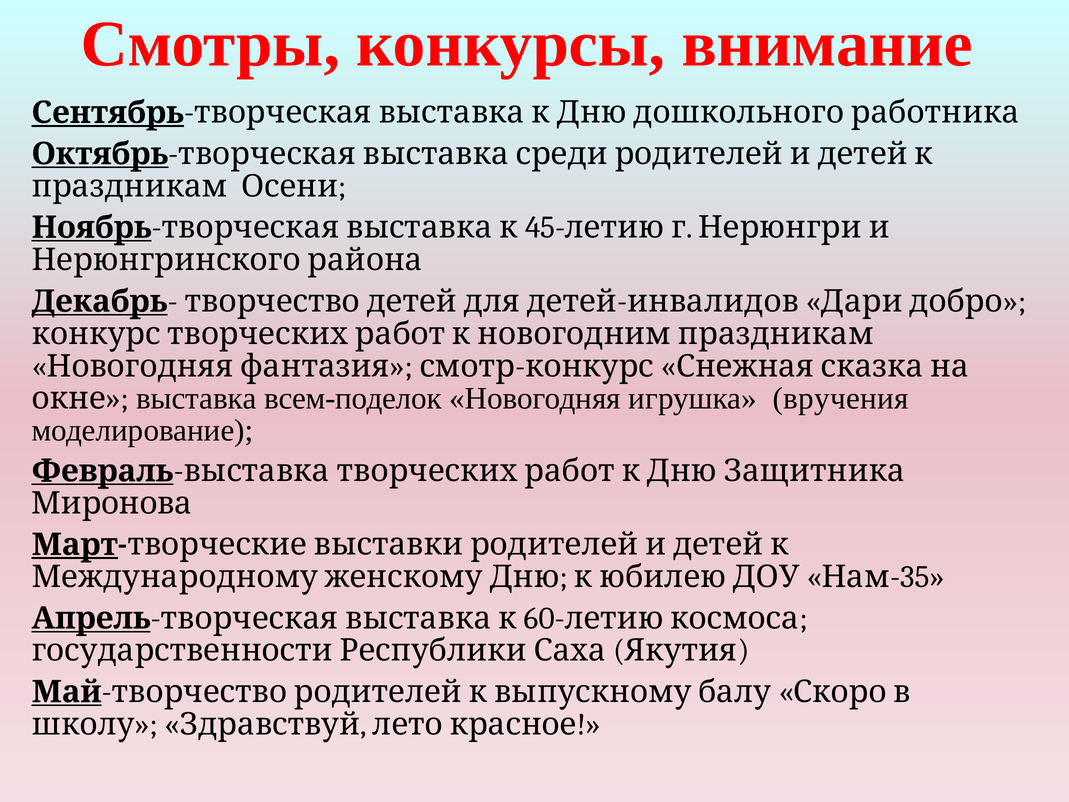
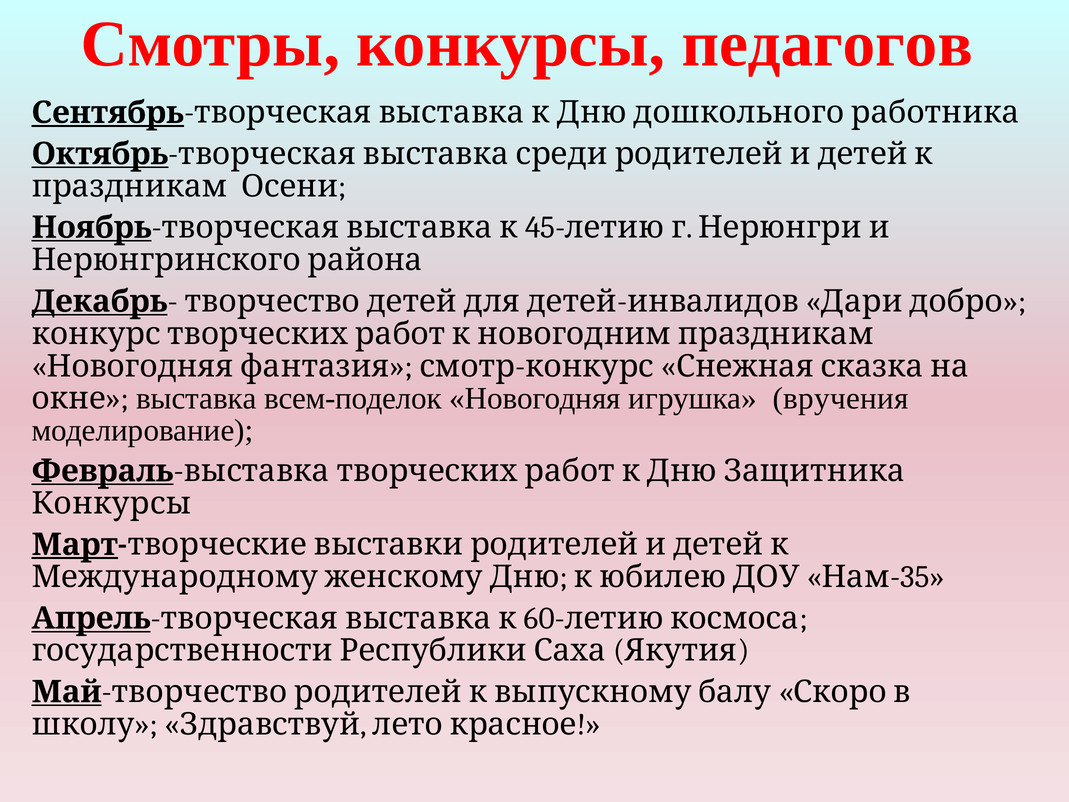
внимание: внимание -> педагогов (827, 44)
Миронова: Миронова -> Конкурсы (111, 503)
